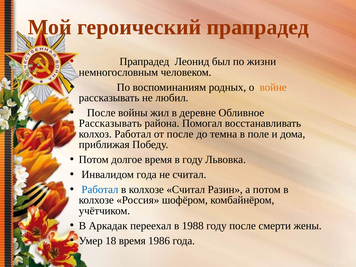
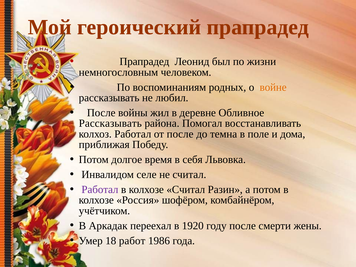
в году: году -> себя (193, 160)
Инвалидом года: года -> селе (147, 175)
Работал colour: blue -> purple (100, 190)
1988: 1988 -> 1920 (193, 226)
18 время: время -> работ (132, 241)
